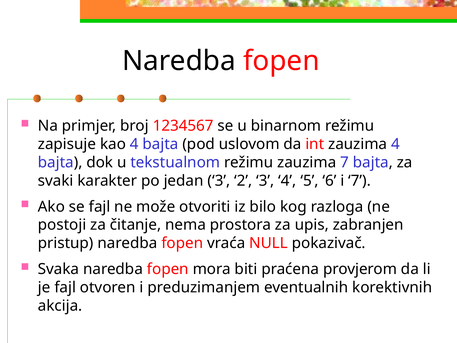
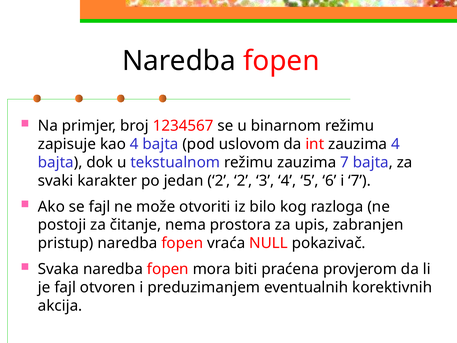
jedan 3: 3 -> 2 (219, 181)
